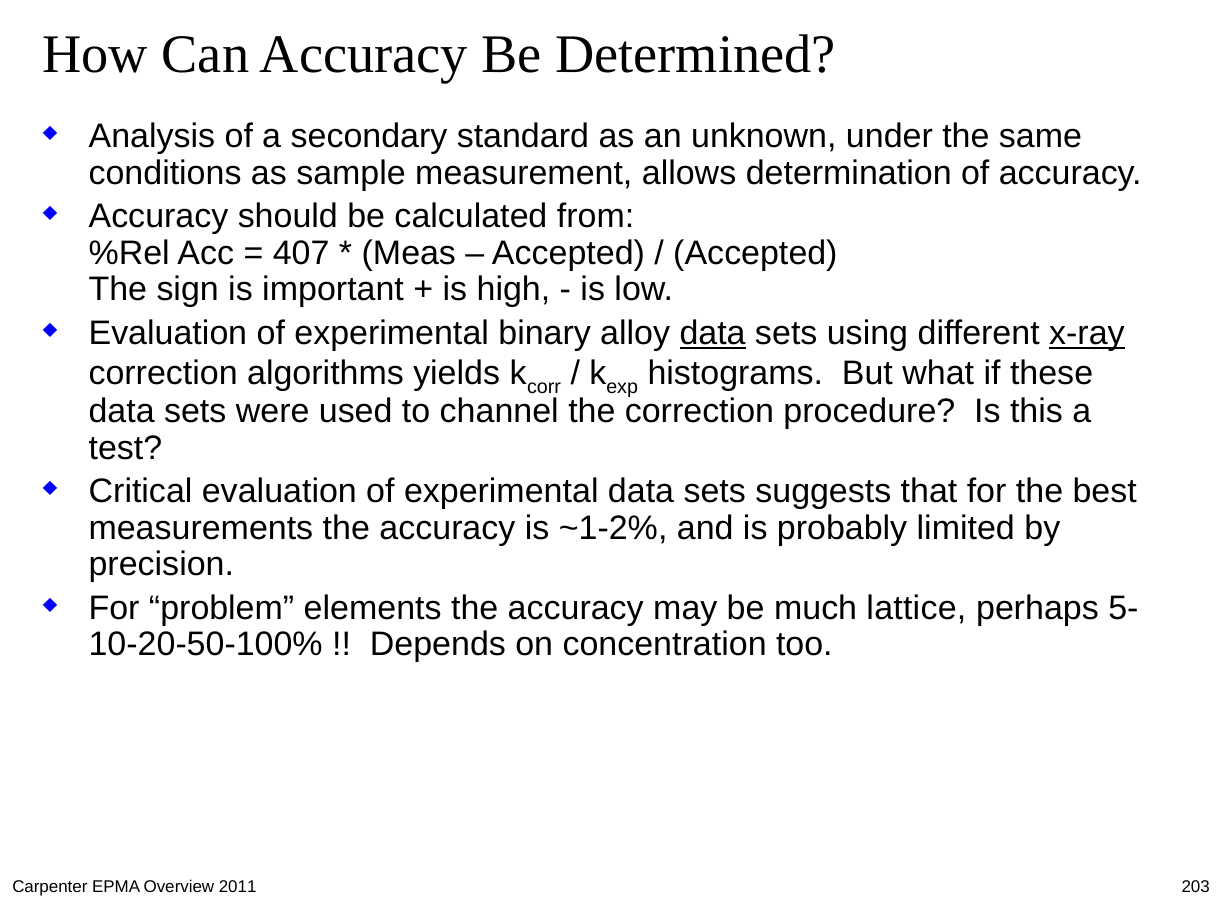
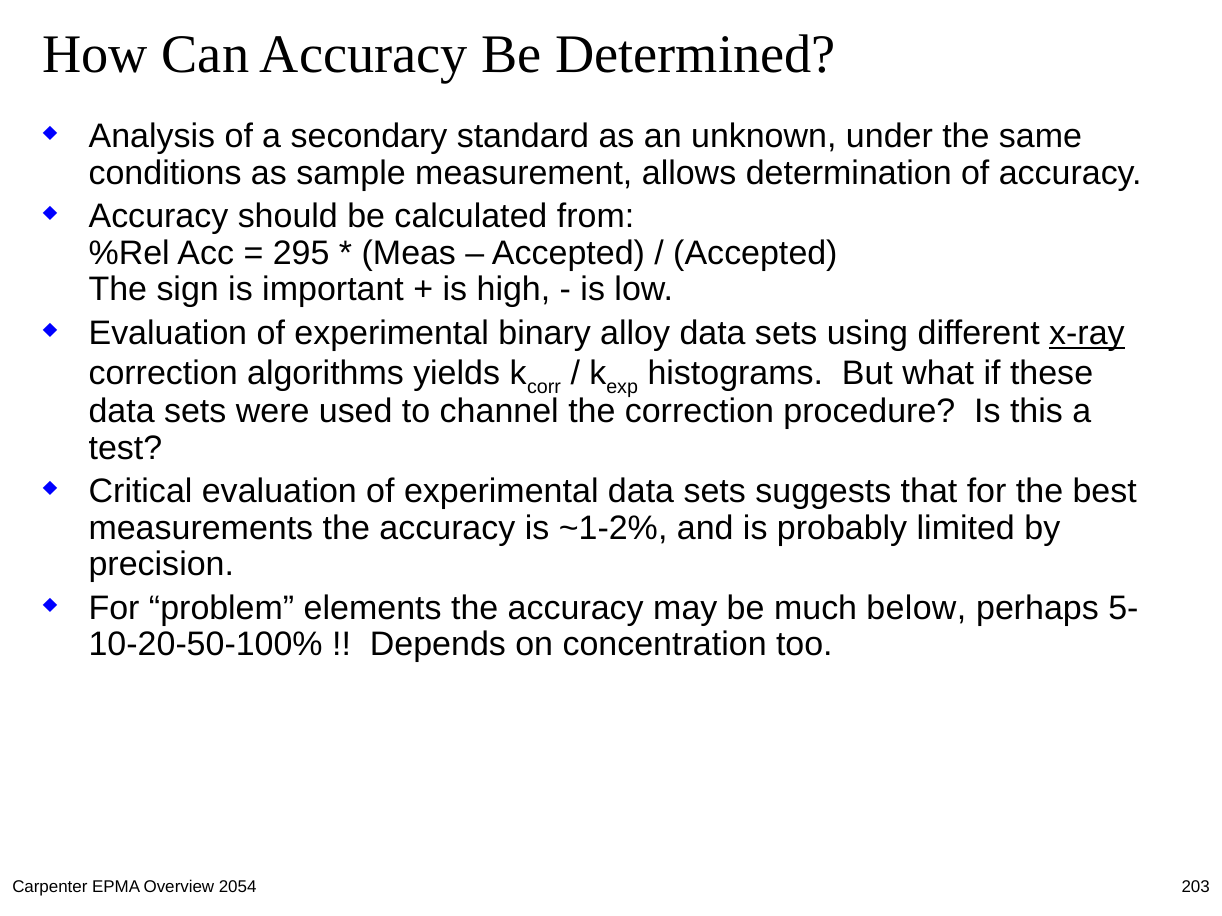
407: 407 -> 295 (301, 253)
data underline: present -> none (713, 333)
lattice: lattice -> below (916, 608)
2011: 2011 -> 2054 (238, 887)
